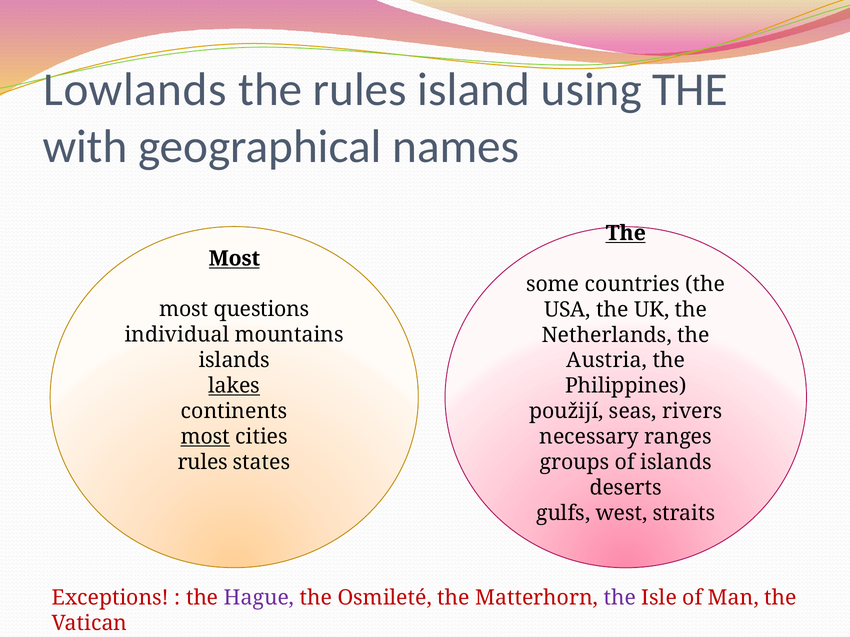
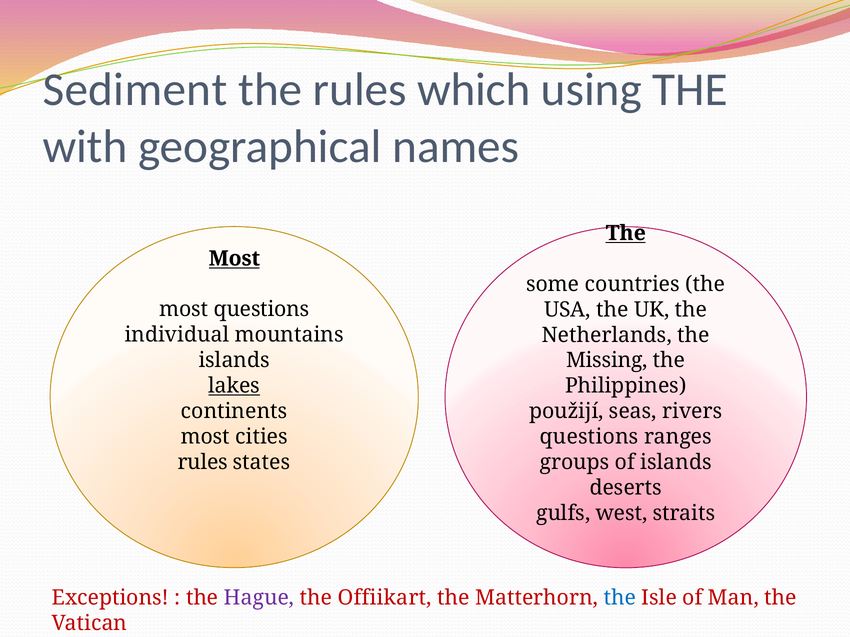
Lowlands: Lowlands -> Sediment (135, 90)
island: island -> which (474, 90)
Austria: Austria -> Missing (607, 361)
most underline: present -> none (205, 437)
necessary: necessary -> questions (589, 437)
Osmileté: Osmileté -> Offiikart (385, 598)
the colour: purple -> blue (620, 598)
